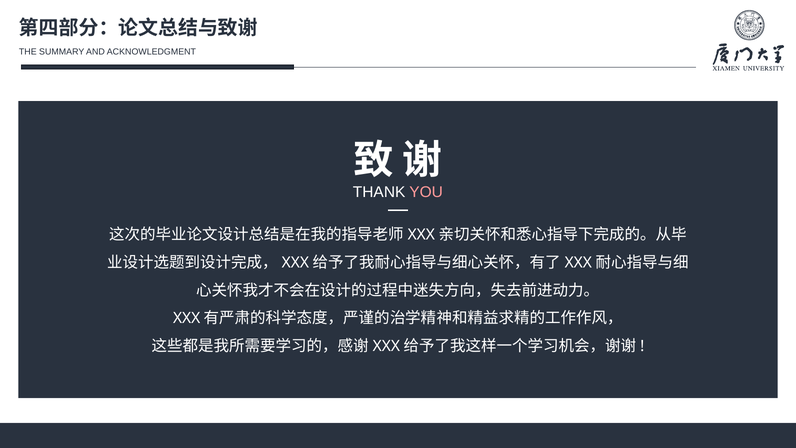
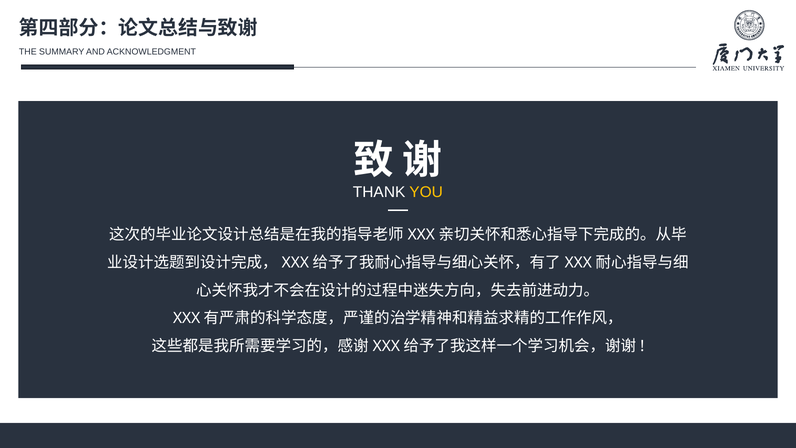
YOU colour: pink -> yellow (426, 192)
